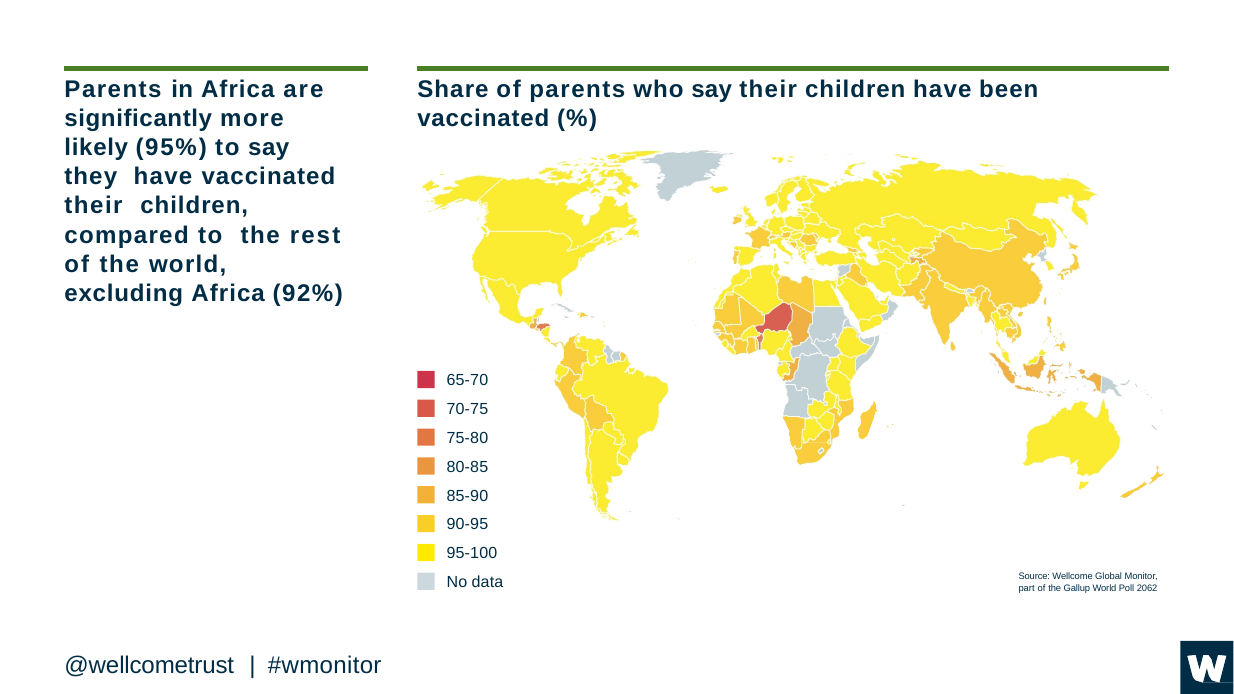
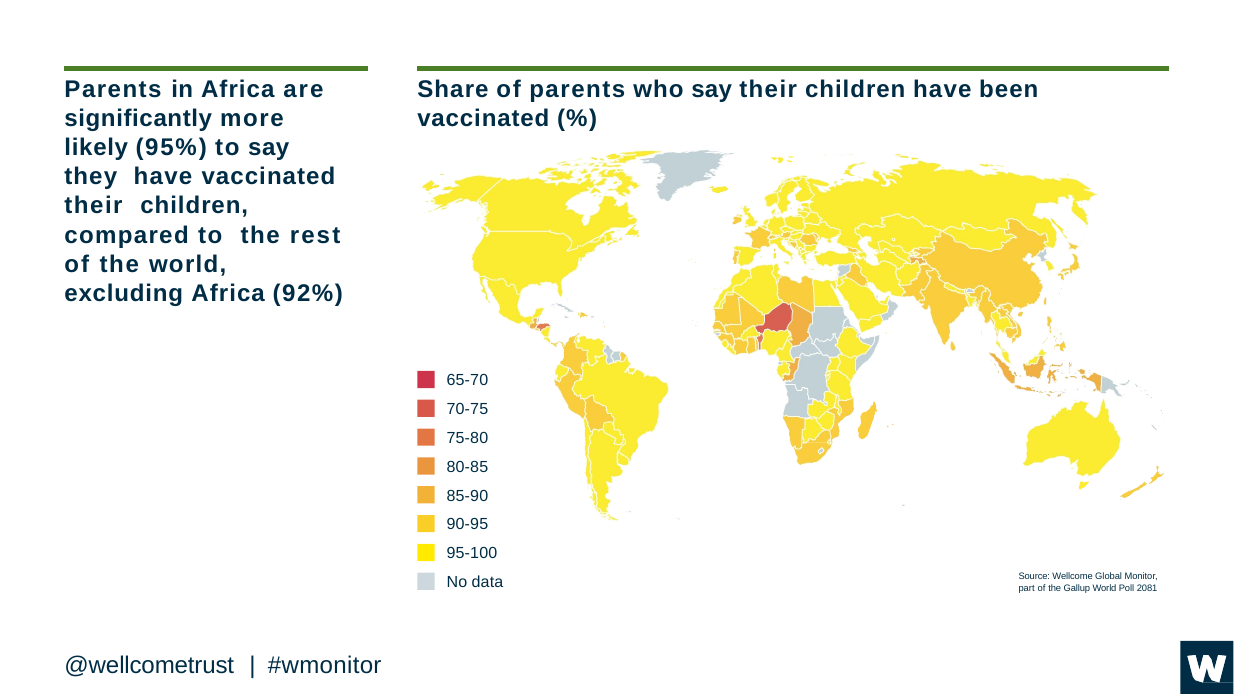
2062: 2062 -> 2081 (1147, 589)
